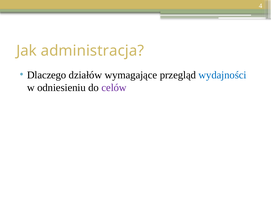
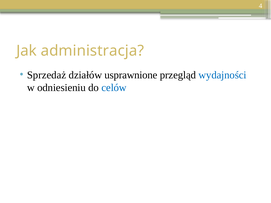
Dlaczego: Dlaczego -> Sprzedaż (47, 75)
wymagające: wymagające -> usprawnione (131, 75)
celów colour: purple -> blue (114, 88)
